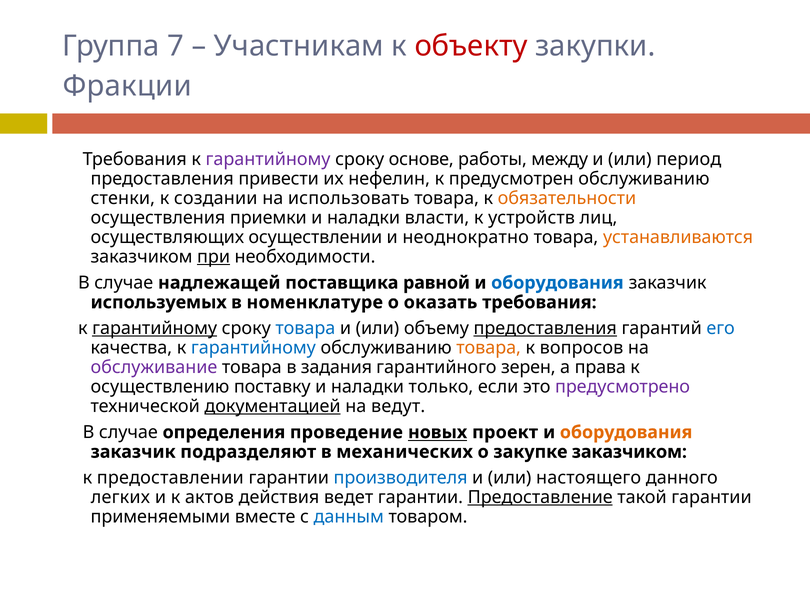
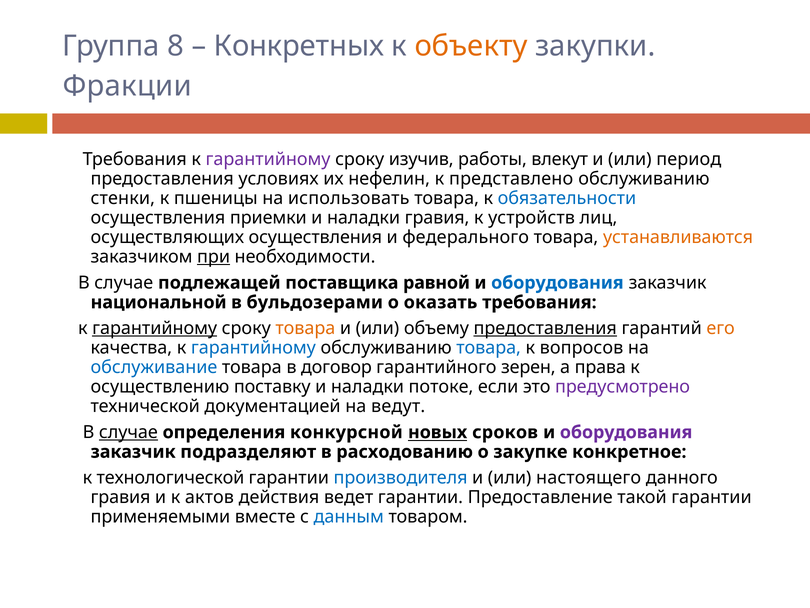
7: 7 -> 8 (176, 46)
Участникам: Участникам -> Конкретных (299, 46)
объекту colour: red -> orange (471, 46)
основе: основе -> изучив (421, 159)
между: между -> влекут (560, 159)
привести: привести -> условиях (279, 179)
предусмотрен: предусмотрен -> представлено (511, 179)
создании: создании -> пшеницы (216, 198)
обязательности colour: orange -> blue (567, 198)
наладки власти: власти -> гравия (437, 218)
осуществляющих осуществлении: осуществлении -> осуществления (315, 237)
неоднократно: неоднократно -> федерального (466, 237)
надлежащей: надлежащей -> подлежащей (219, 283)
используемых: используемых -> национальной (159, 302)
номенклатуре: номенклатуре -> бульдозерами (315, 302)
товара colour: blue -> orange (305, 328)
его colour: blue -> orange (721, 328)
товара colour: orange -> blue (489, 347)
обслуживание colour: purple -> blue (154, 367)
задания: задания -> договор (336, 367)
только: только -> потоке (441, 387)
документацией underline: present -> none (273, 406)
случае underline: none -> present (128, 432)
проведение: проведение -> конкурсной (346, 432)
проект: проект -> сроков (505, 432)
оборудования colour: orange -> purple (626, 432)
механических: механических -> расходованию (405, 451)
закупке заказчиком: заказчиком -> конкретное (629, 451)
предоставлении: предоставлении -> технологической (170, 477)
легких: легких -> гравия (121, 497)
Предоставление underline: present -> none (540, 497)
